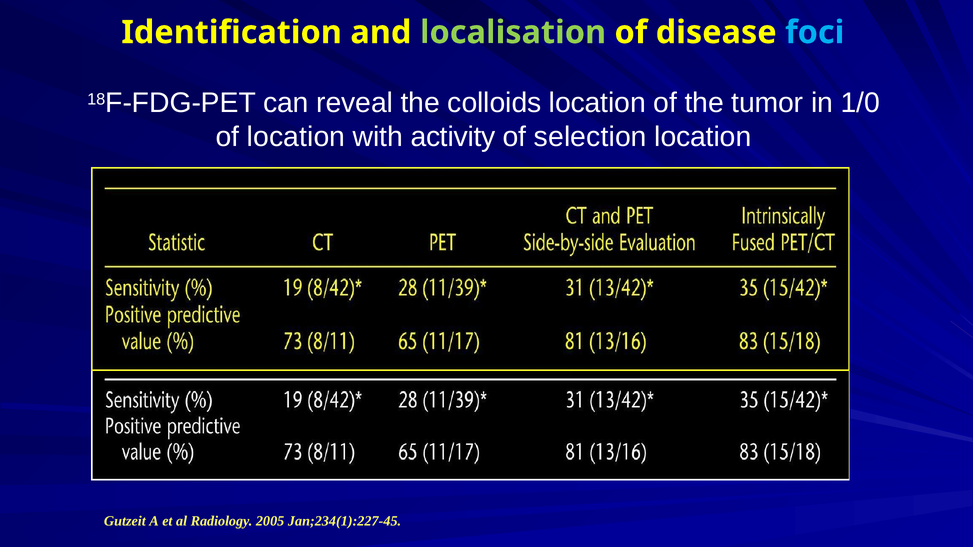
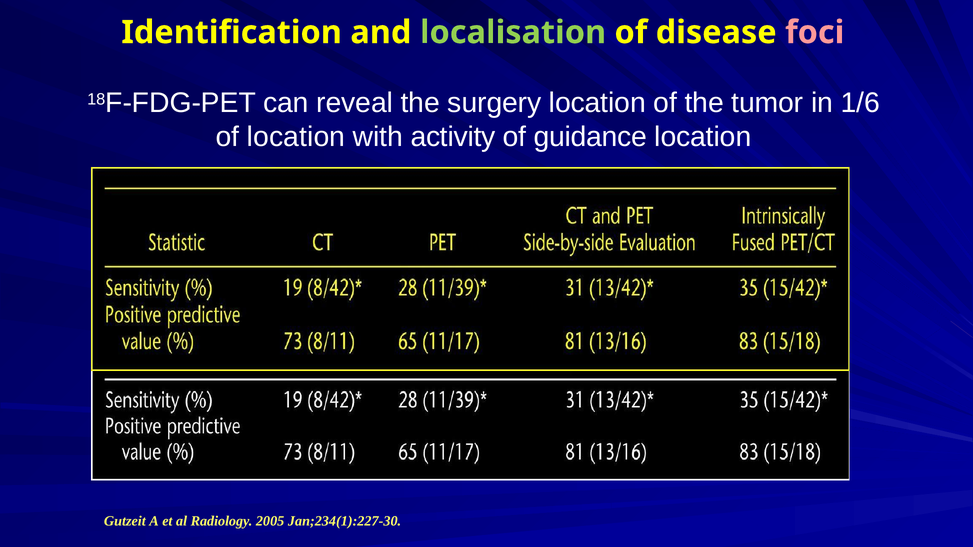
foci colour: light blue -> pink (815, 32)
colloids: colloids -> surgery (494, 103)
1/0: 1/0 -> 1/6 (860, 103)
selection: selection -> guidance (590, 137)
Jan;234(1):227-45: Jan;234(1):227-45 -> Jan;234(1):227-30 (345, 521)
